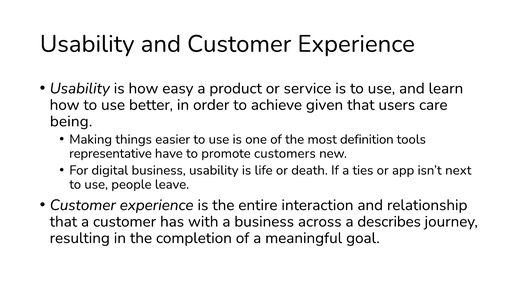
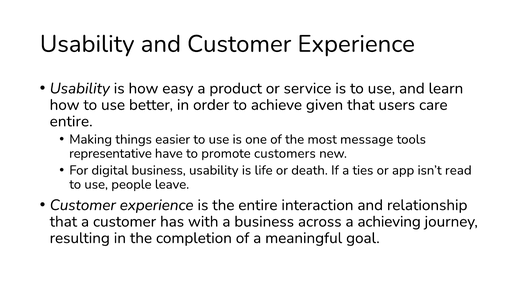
being: being -> entire (71, 121)
definition: definition -> message (367, 139)
next: next -> read (458, 170)
describes: describes -> achieving (389, 222)
